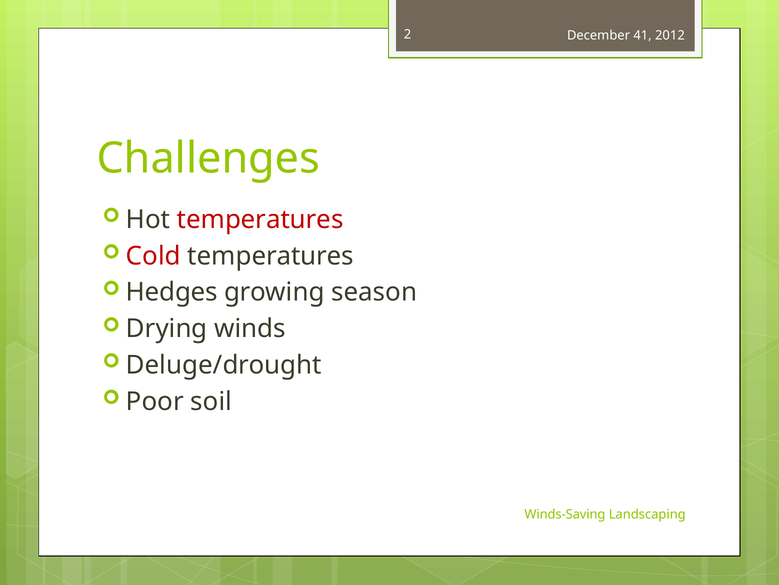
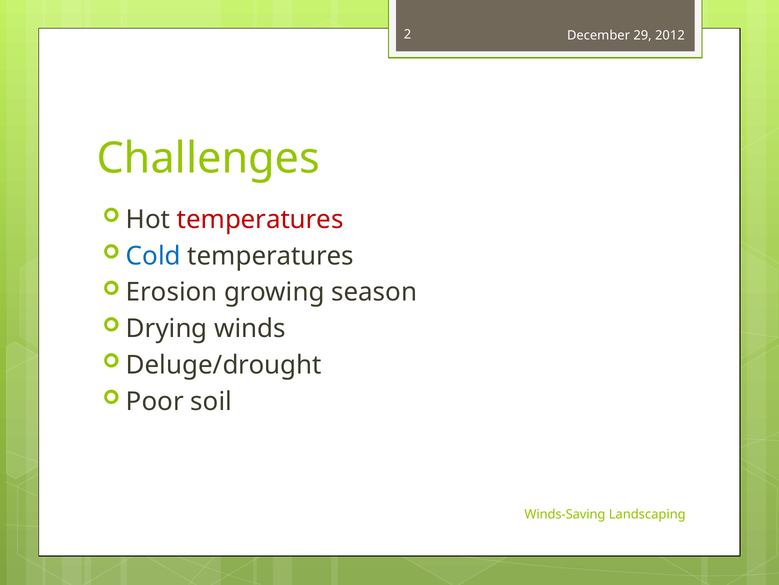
41: 41 -> 29 (643, 36)
Cold colour: red -> blue (153, 256)
Hedges: Hedges -> Erosion (172, 292)
